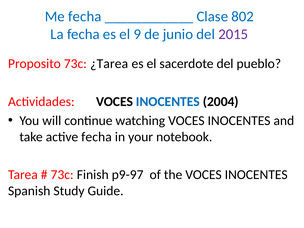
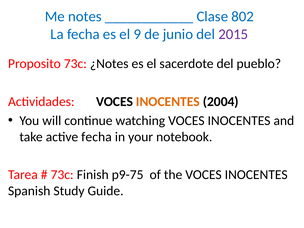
Me fecha: fecha -> notes (85, 16)
¿Tarea: ¿Tarea -> ¿Notes (109, 64)
INOCENTES colour: blue -> orange (168, 102)
p9-97: p9-97 -> p9-75 (128, 175)
